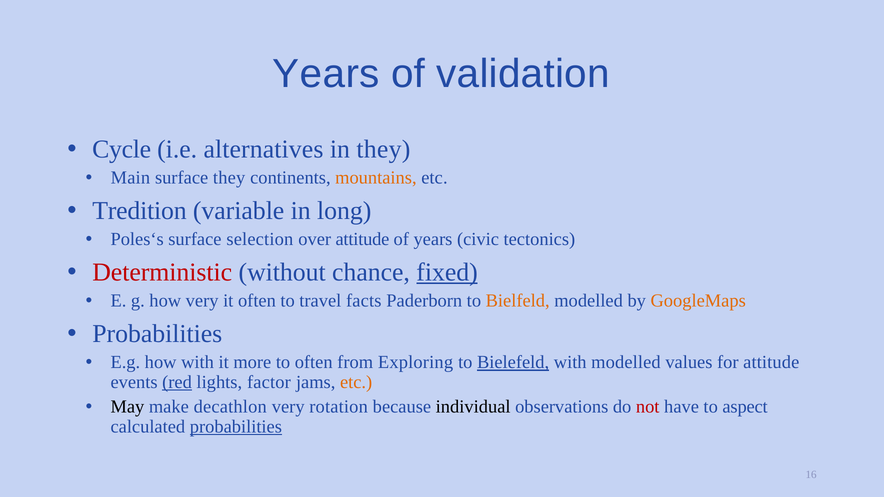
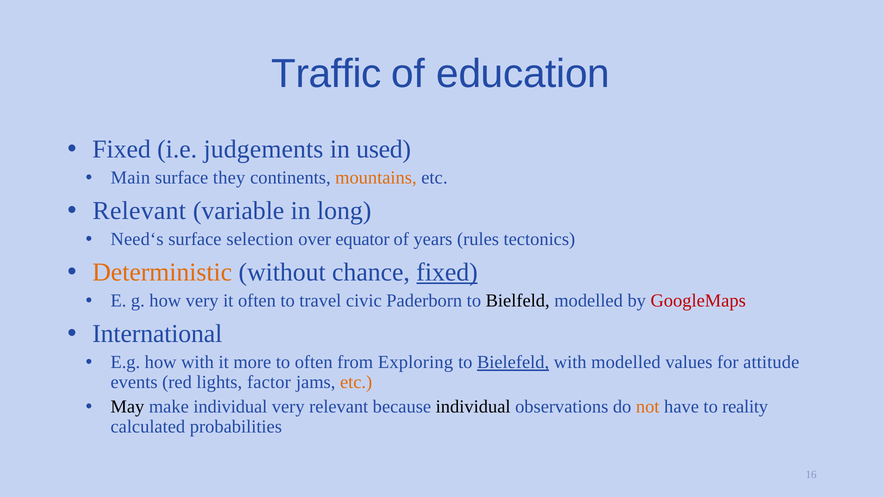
Years: Years -> Traffic (326, 74)
validation: validation -> education (523, 74)
Cycle: Cycle -> Fixed (122, 149)
alternatives: alternatives -> judgements (263, 149)
in they: they -> used (384, 149)
Tredition: Tredition -> Relevant (139, 211)
Poles‘s: Poles‘s -> Need‘s (137, 239)
over attitude: attitude -> equator (362, 239)
civic: civic -> rules (478, 239)
Deterministic colour: red -> orange (162, 272)
facts: facts -> civic (364, 301)
Bielfeld colour: orange -> black (518, 301)
GoogleMaps colour: orange -> red (698, 301)
Probabilities: Probabilities -> International (157, 334)
red underline: present -> none (177, 382)
make decathlon: decathlon -> individual (230, 407)
very rotation: rotation -> relevant (339, 407)
not colour: red -> orange (648, 407)
aspect: aspect -> reality (745, 407)
probabilities underline: present -> none (236, 427)
